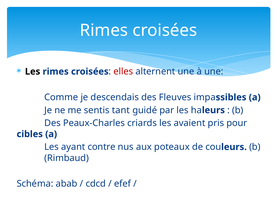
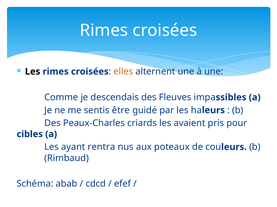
elles colour: red -> orange (123, 72)
tant: tant -> être (121, 111)
contre: contre -> rentra (101, 147)
